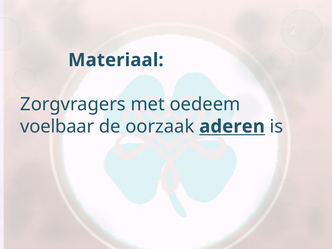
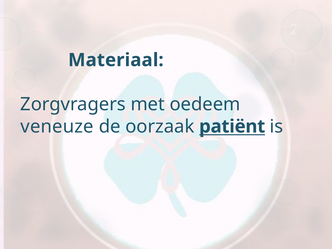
voelbaar: voelbaar -> veneuze (57, 126)
aderen: aderen -> patiënt (232, 126)
